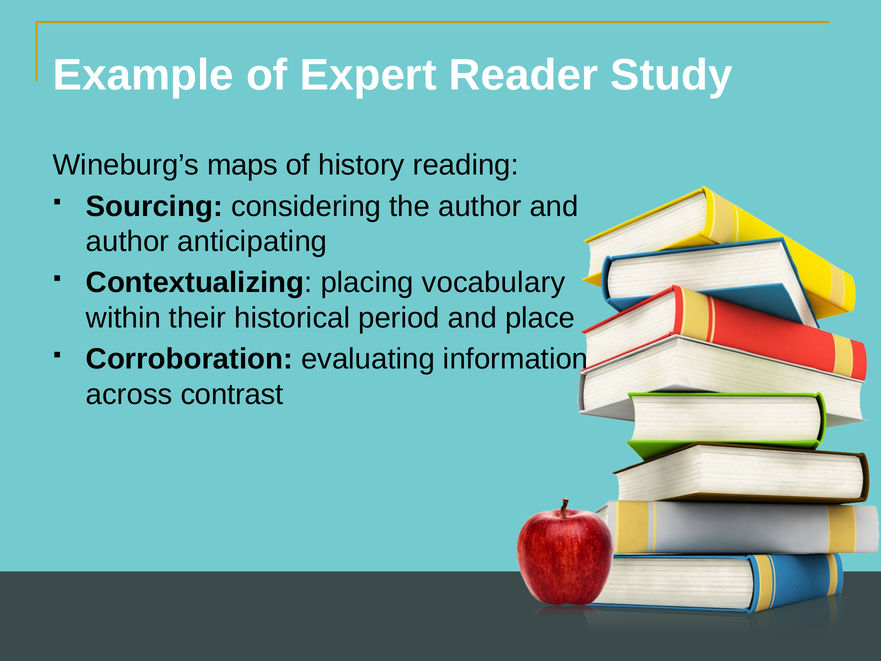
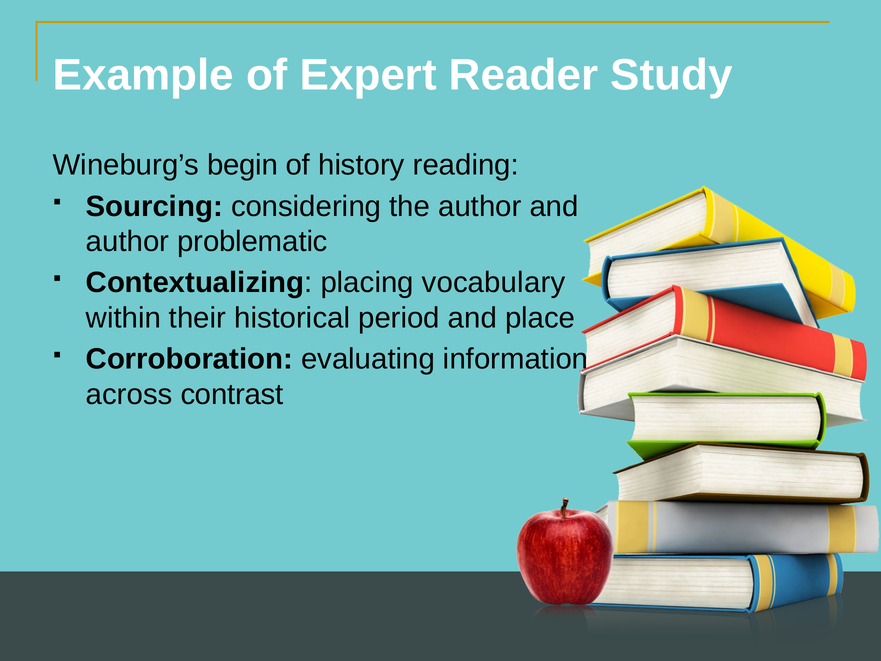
maps: maps -> begin (243, 165)
anticipating: anticipating -> problematic (252, 242)
